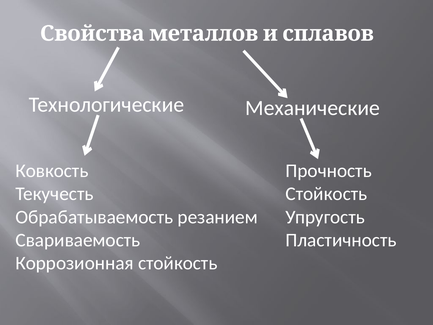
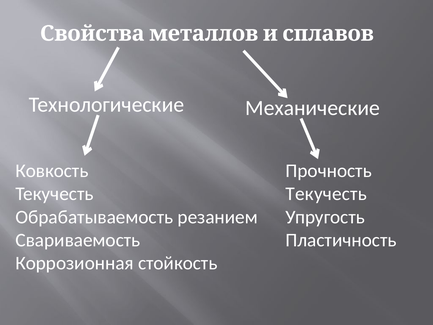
Стойкость: Стойкость -> Текучесть (326, 194)
